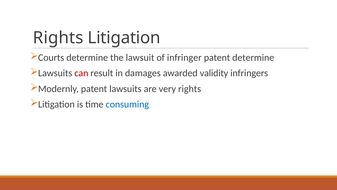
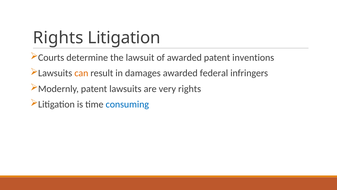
of infringer: infringer -> awarded (184, 58)
patent determine: determine -> inventions (253, 58)
can colour: red -> orange (81, 73)
validity: validity -> federal (214, 73)
